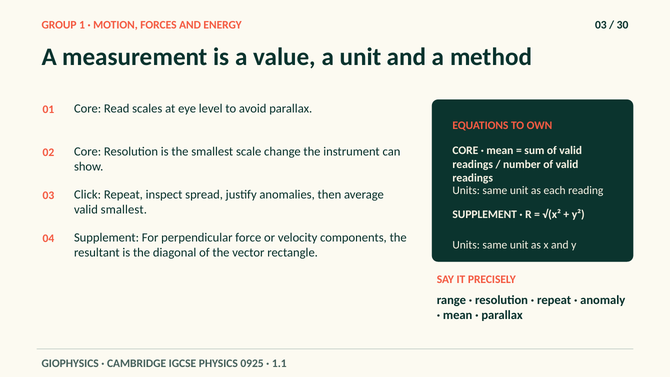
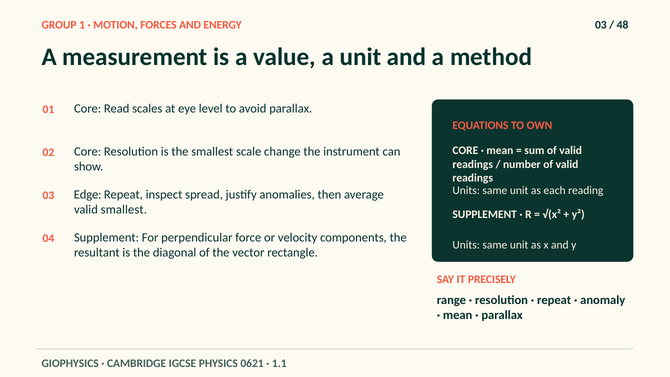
30: 30 -> 48 (623, 25)
Click: Click -> Edge (88, 195)
0925: 0925 -> 0621 (252, 363)
